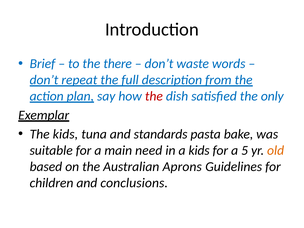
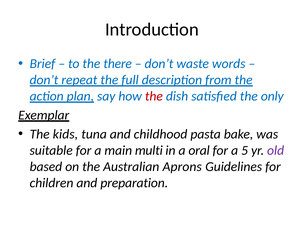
standards: standards -> childhood (161, 134)
need: need -> multi (149, 150)
a kids: kids -> oral (199, 150)
old colour: orange -> purple (276, 150)
conclusions: conclusions -> preparation (134, 183)
